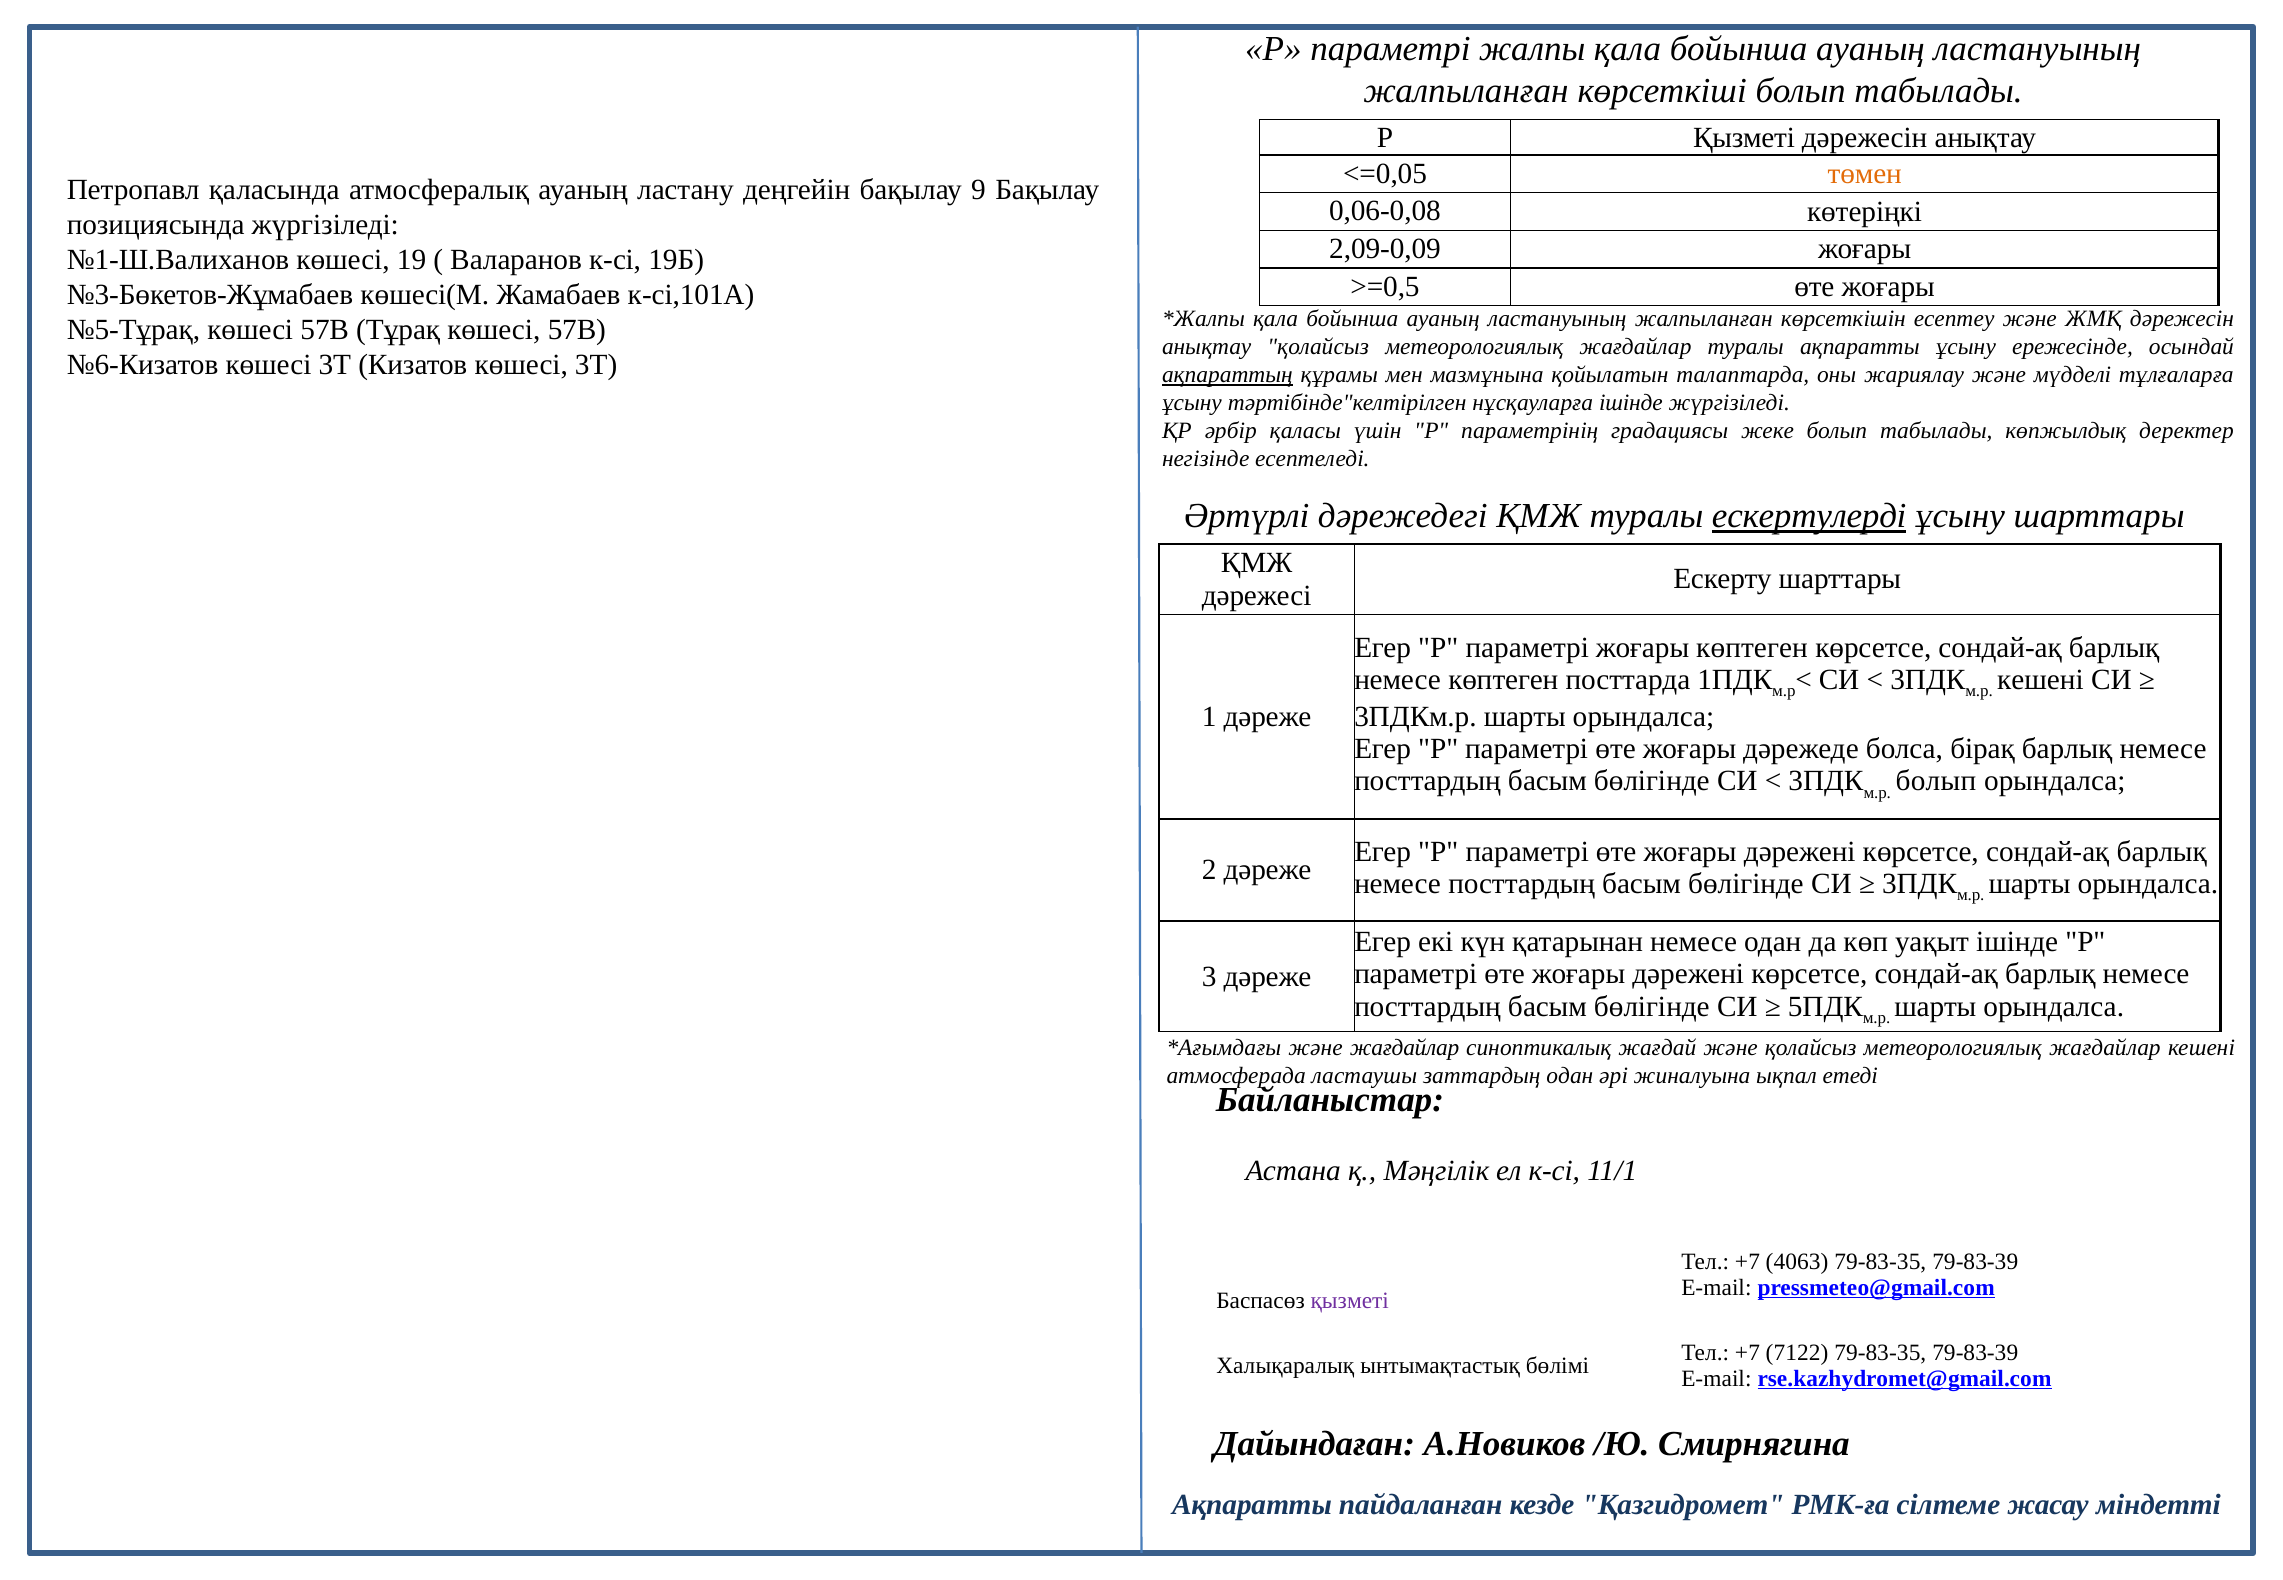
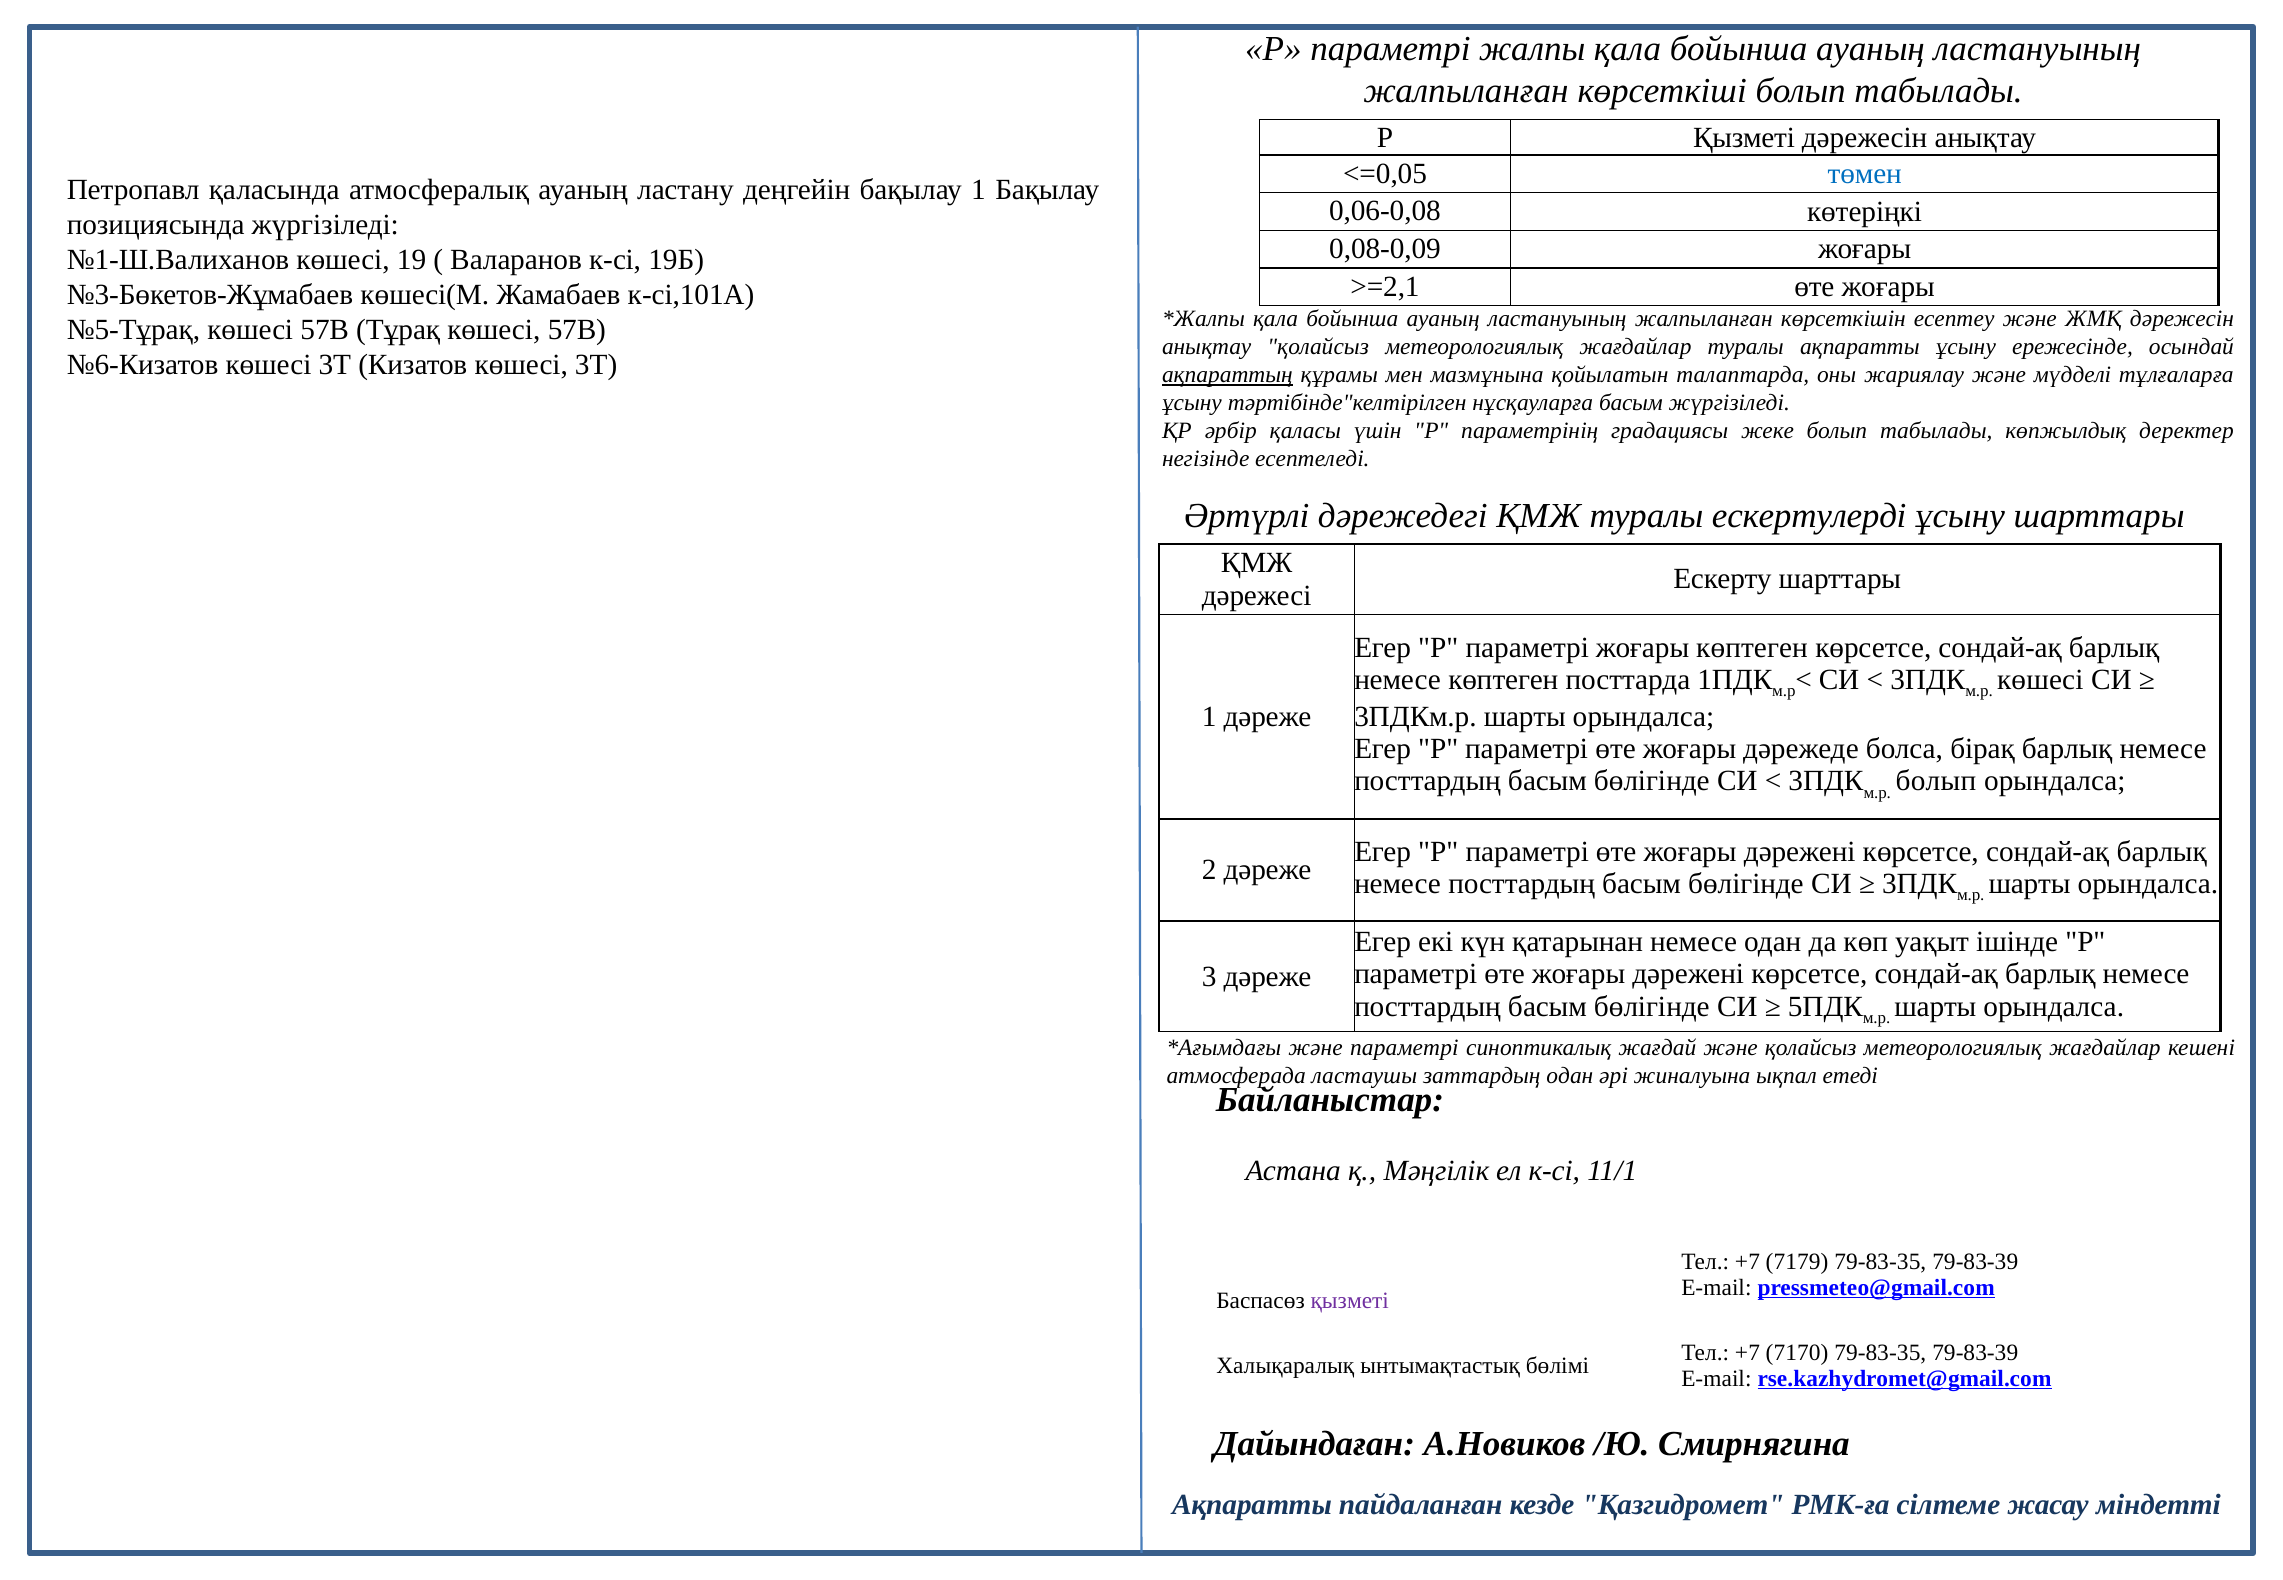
төмен colour: orange -> blue (1865, 174)
бақылау 9: 9 -> 1 (978, 190)
2,09-0,09: 2,09-0,09 -> 0,08-0,09 (1385, 249)
>=0,5: >=0,5 -> >=2,1 (1385, 287)
нұсқауларға ішінде: ішінде -> басым (1631, 403)
ескертулерді underline: present -> none (1809, 517)
кешені: кешені -> көшесі (2040, 680)
және жағдайлар: жағдайлар -> параметрі (1404, 1048)
4063: 4063 -> 7179 (1797, 1262)
7122: 7122 -> 7170 (1797, 1353)
